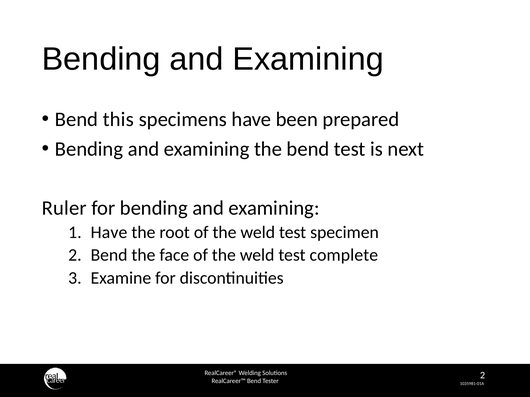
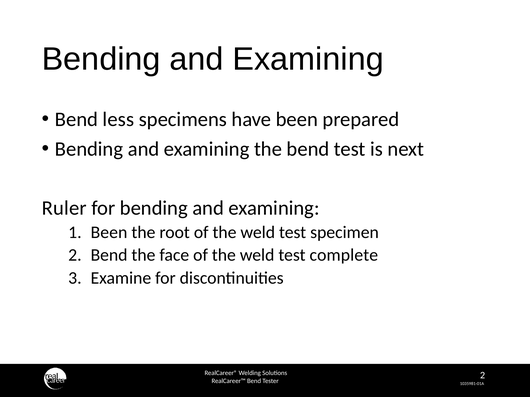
this: this -> less (118, 119)
Have: Have -> Been (109, 233)
